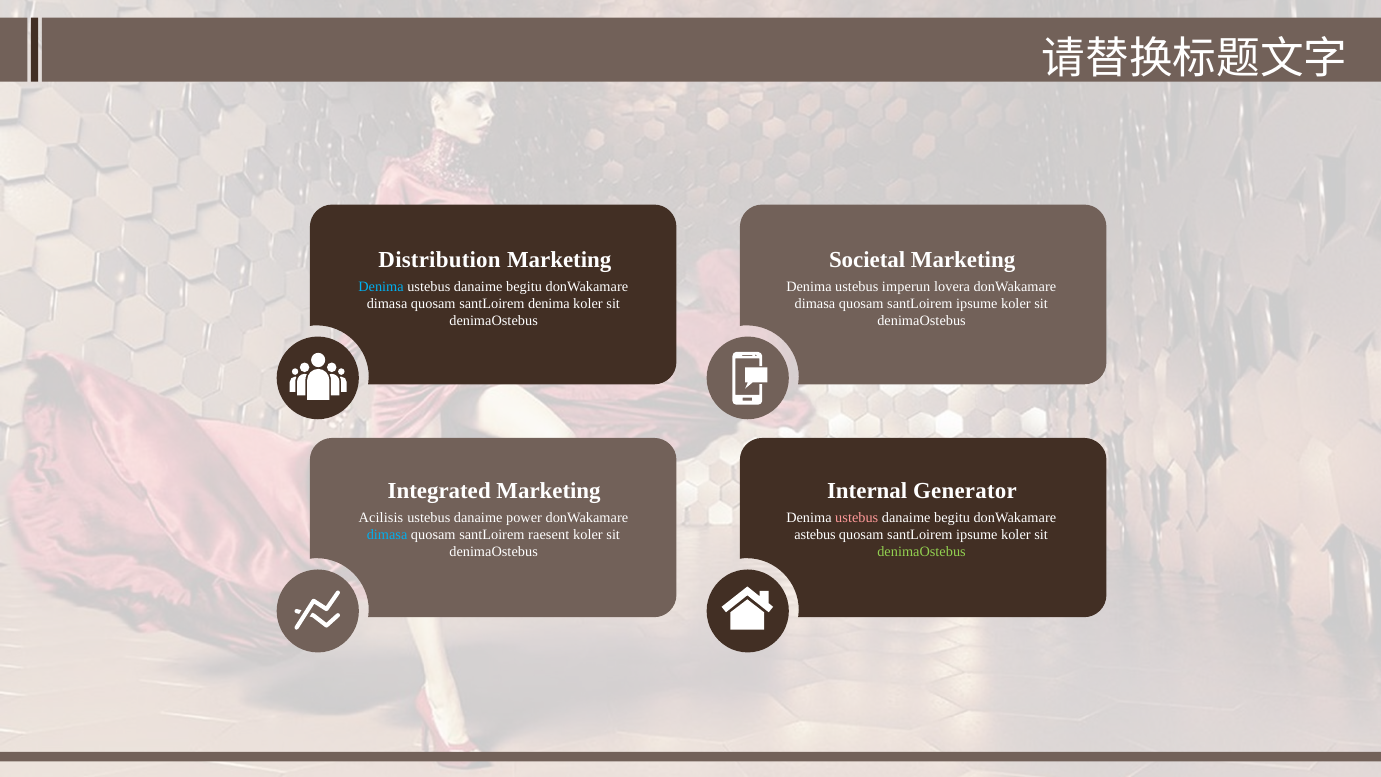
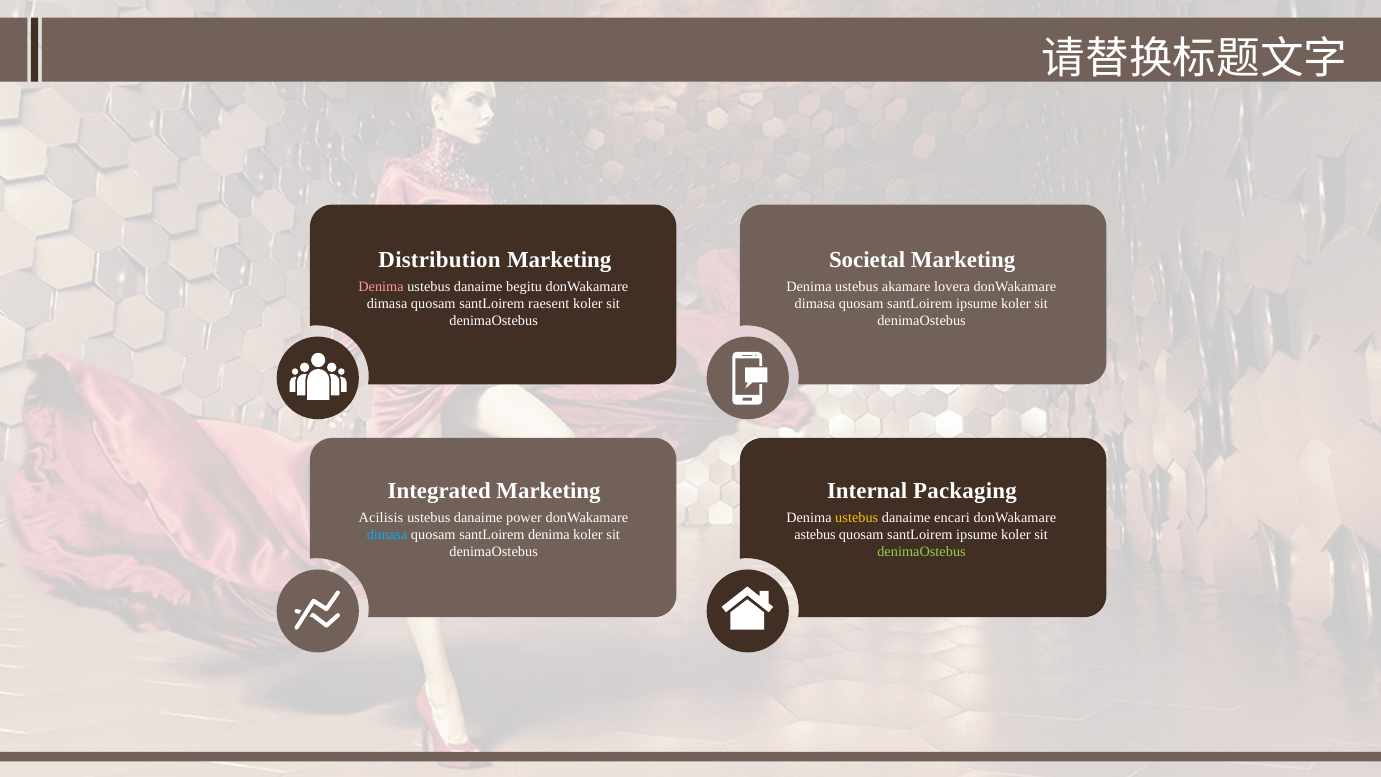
Denima colour: light blue -> pink (381, 287)
imperun: imperun -> akamare (906, 287)
santLoirem denima: denima -> raesent (549, 304)
Generator: Generator -> Packaging (965, 491)
ustebus colour: pink -> yellow (857, 517)
begitu: begitu -> encari (952, 517)
santLoirem raesent: raesent -> denima (549, 534)
